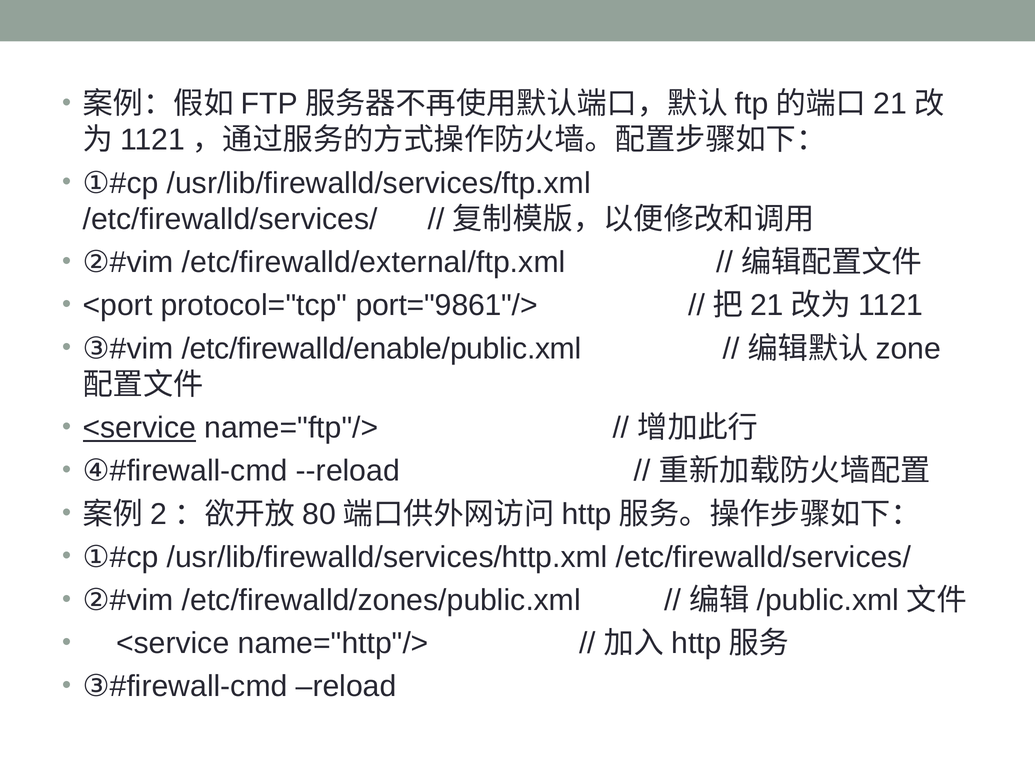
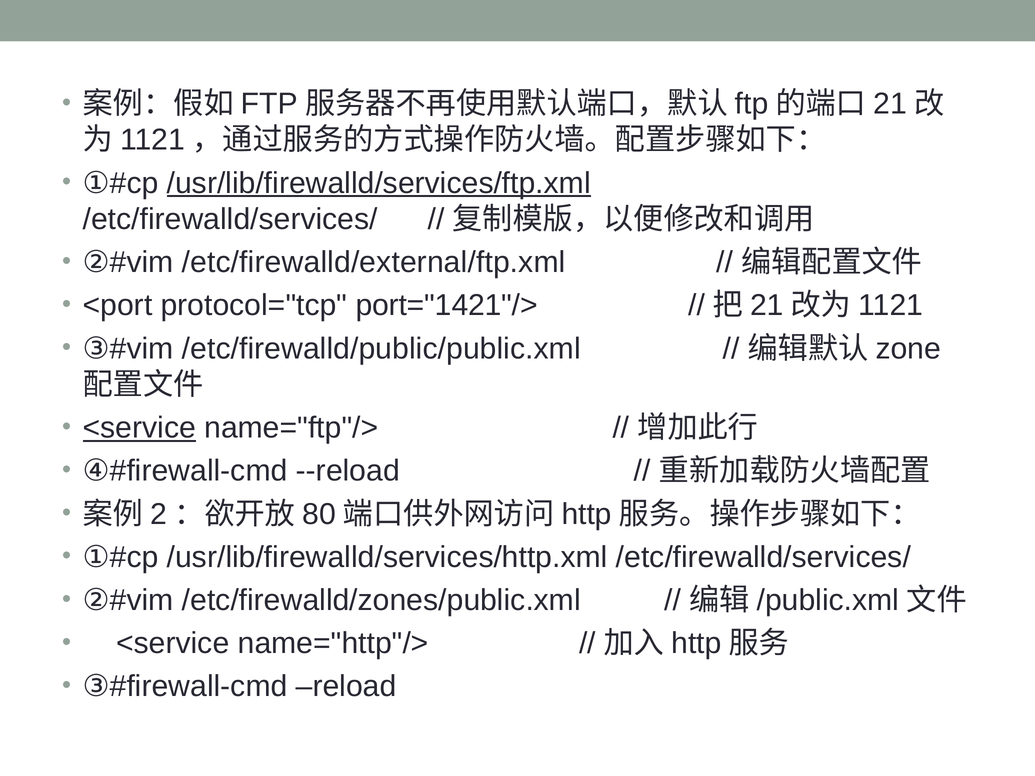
/usr/lib/firewalld/services/ftp.xml underline: none -> present (379, 183)
port="9861"/>: port="9861"/> -> port="1421"/> (447, 306)
/etc/firewalld/enable/public.xml: /etc/firewalld/enable/public.xml -> /etc/firewalld/public/public.xml (381, 349)
